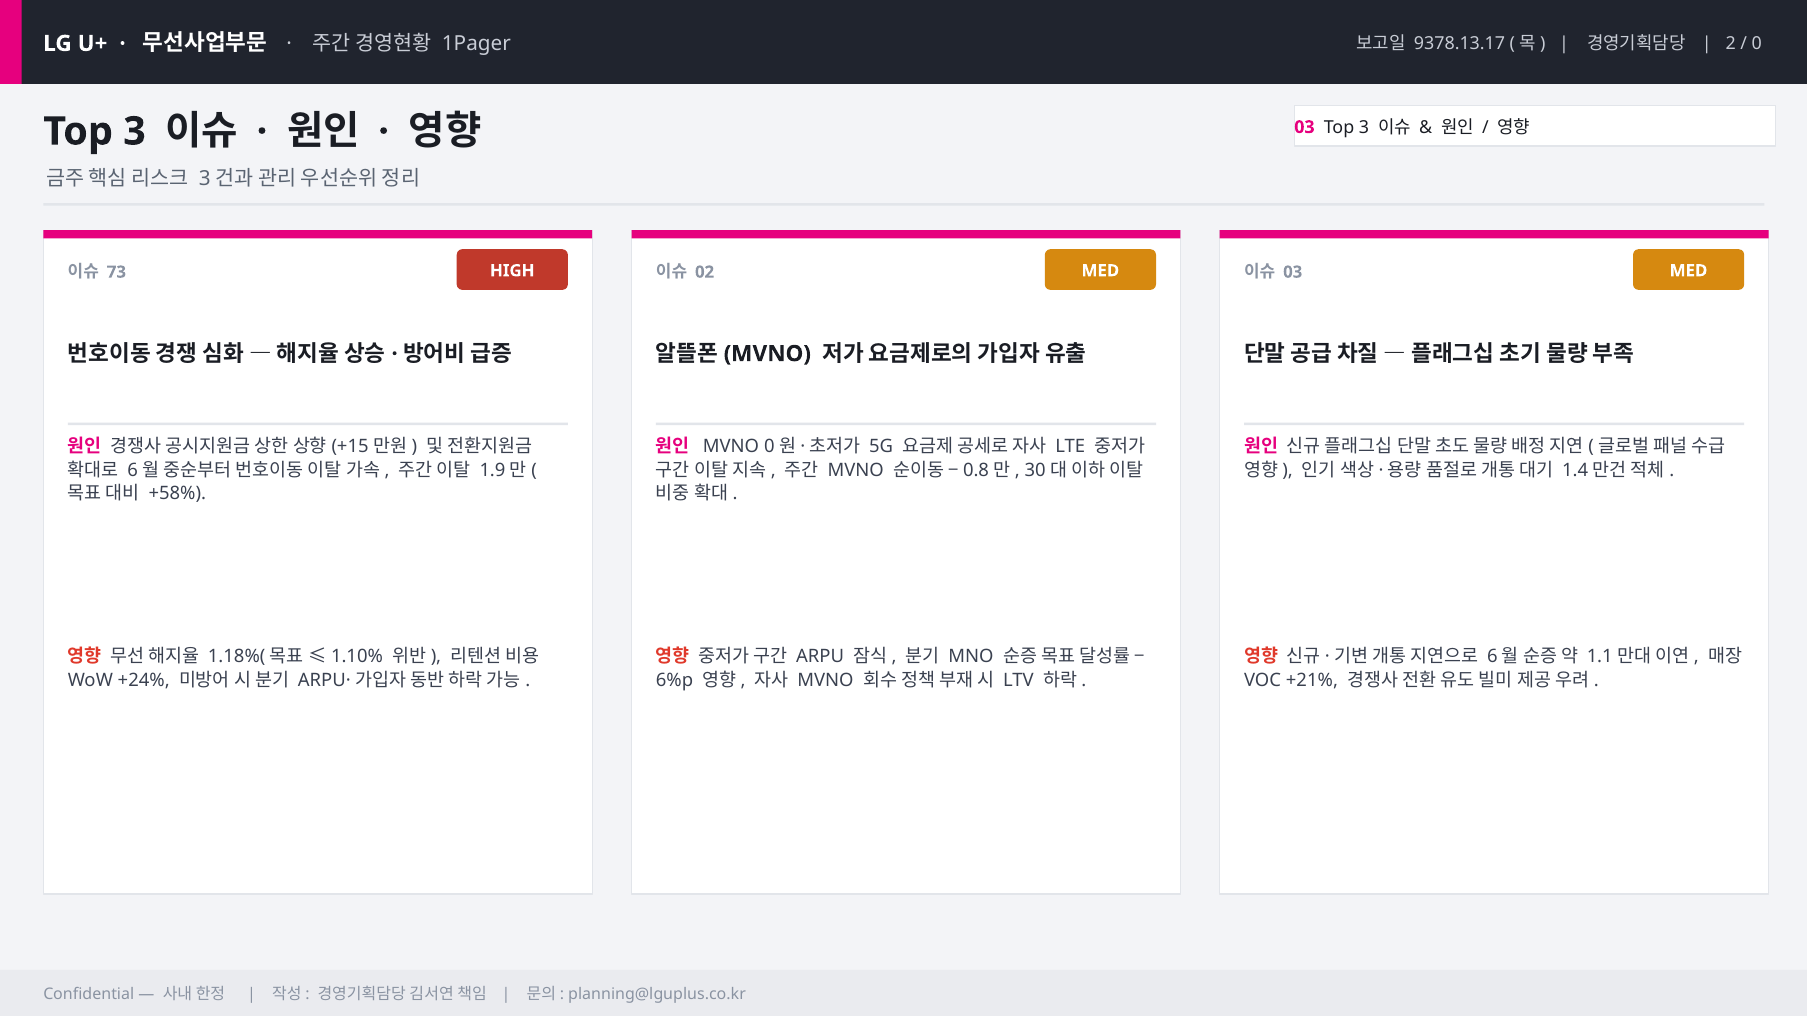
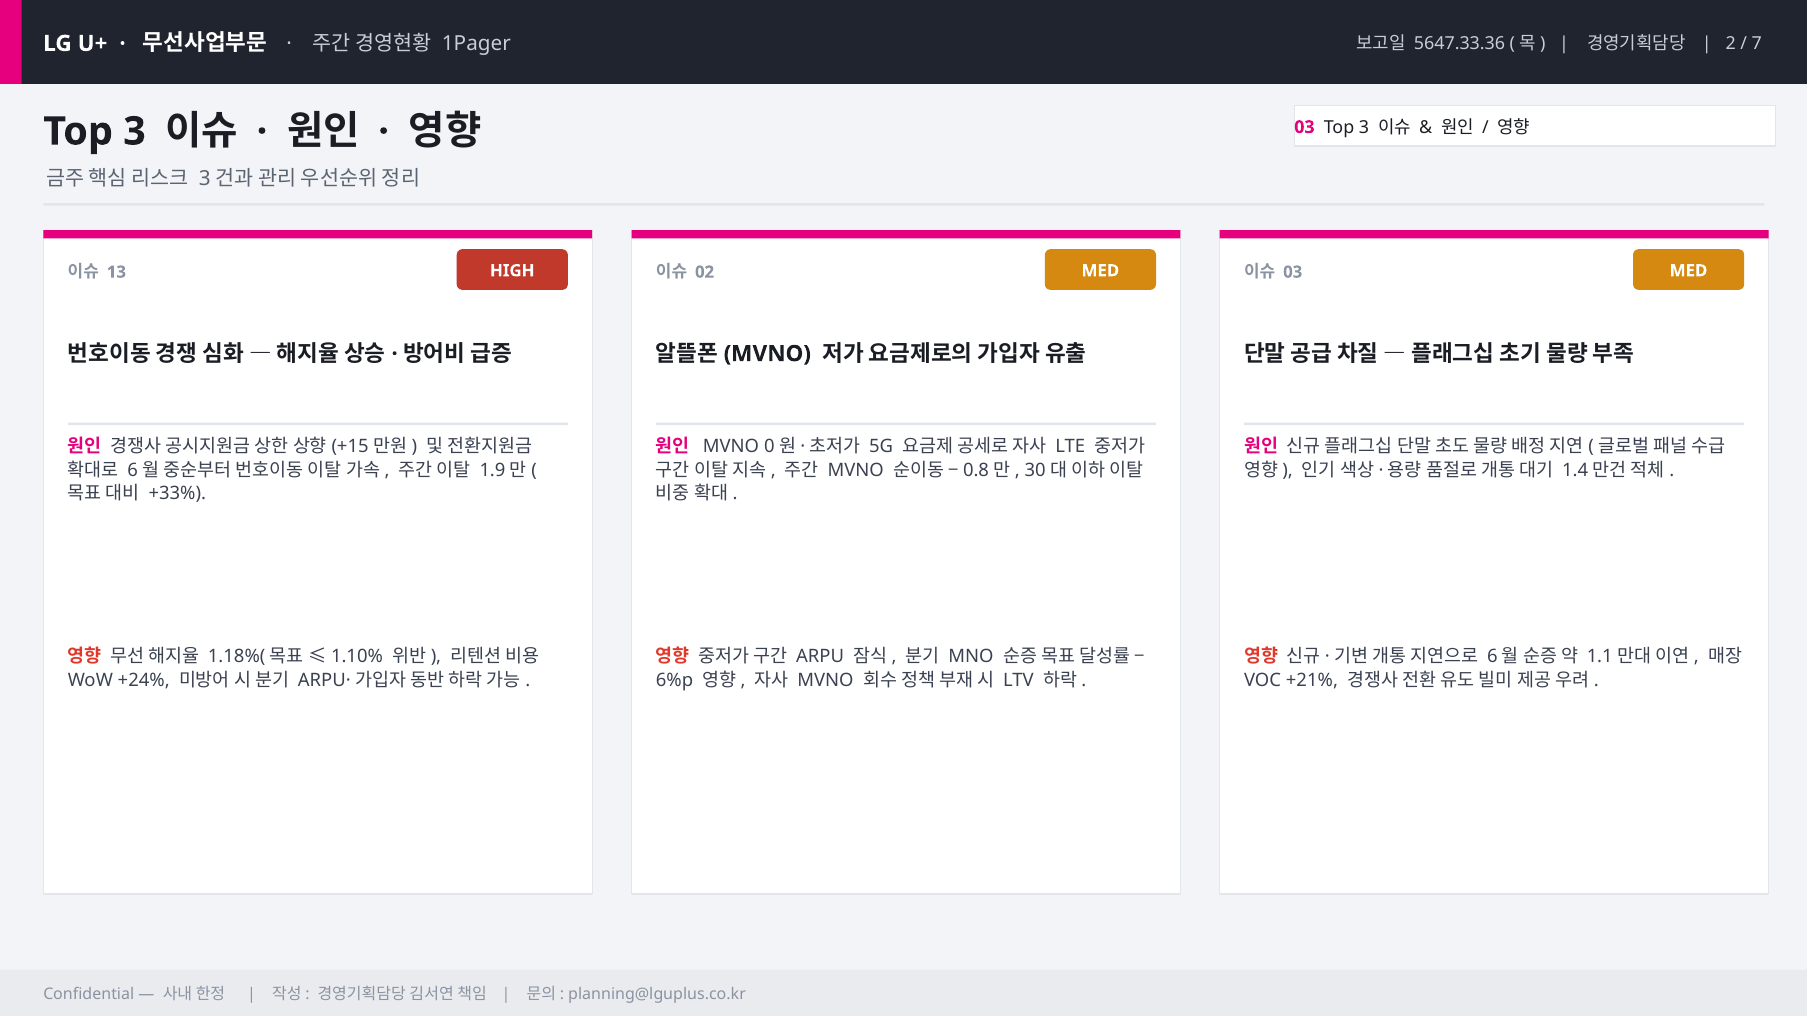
9378.13.17: 9378.13.17 -> 5647.33.36 (1460, 43)
0: 0 -> 7 (1757, 43)
73: 73 -> 13 (116, 272)
+58%: +58% -> +33% (177, 493)
